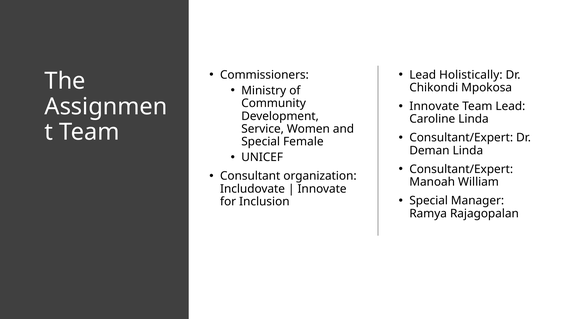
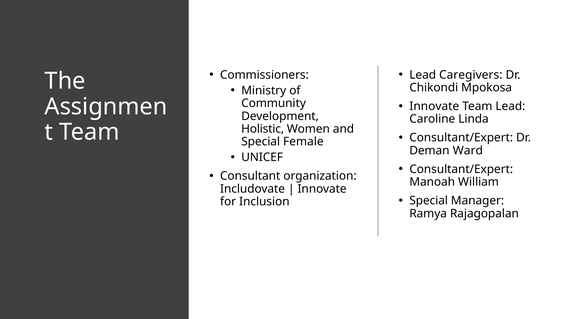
Holistically: Holistically -> Caregivers (471, 75)
Service: Service -> Holistic (263, 129)
Deman Linda: Linda -> Ward (468, 151)
